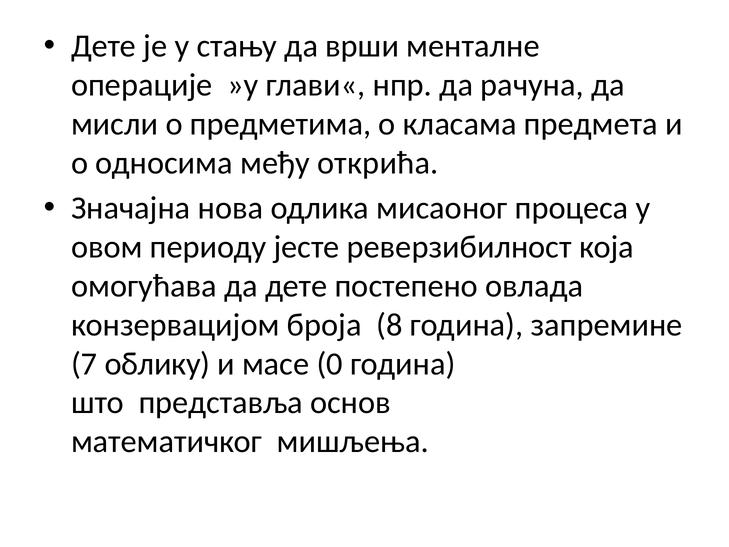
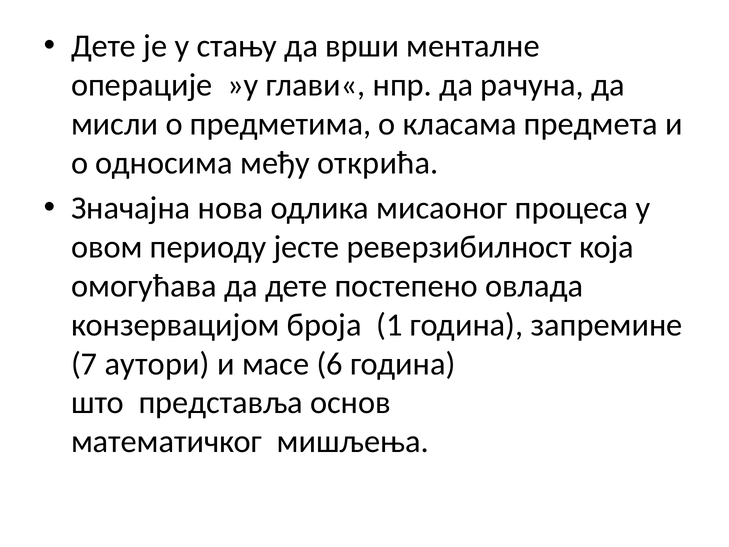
8: 8 -> 1 (389, 325)
облику: облику -> аутори (157, 364)
0: 0 -> 6 (330, 364)
